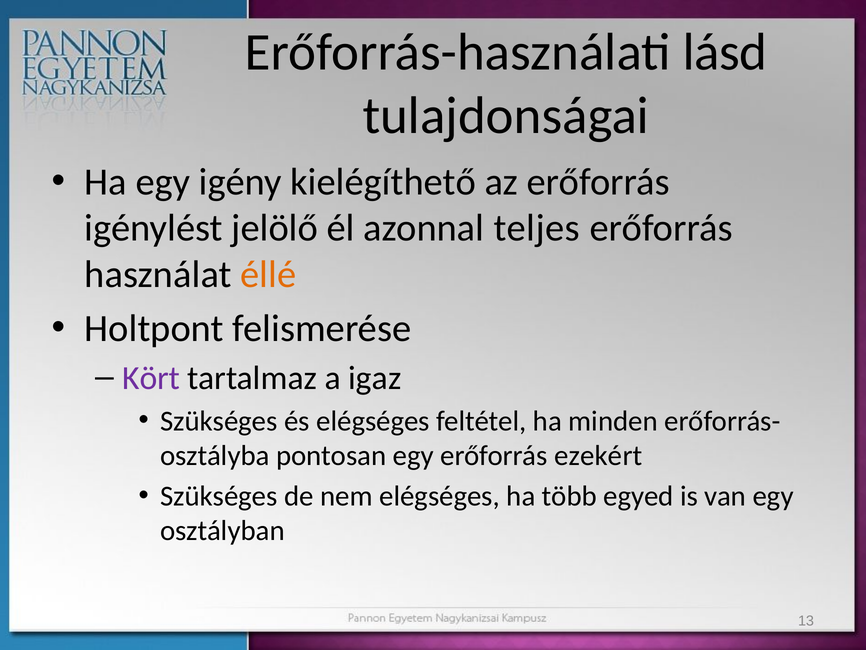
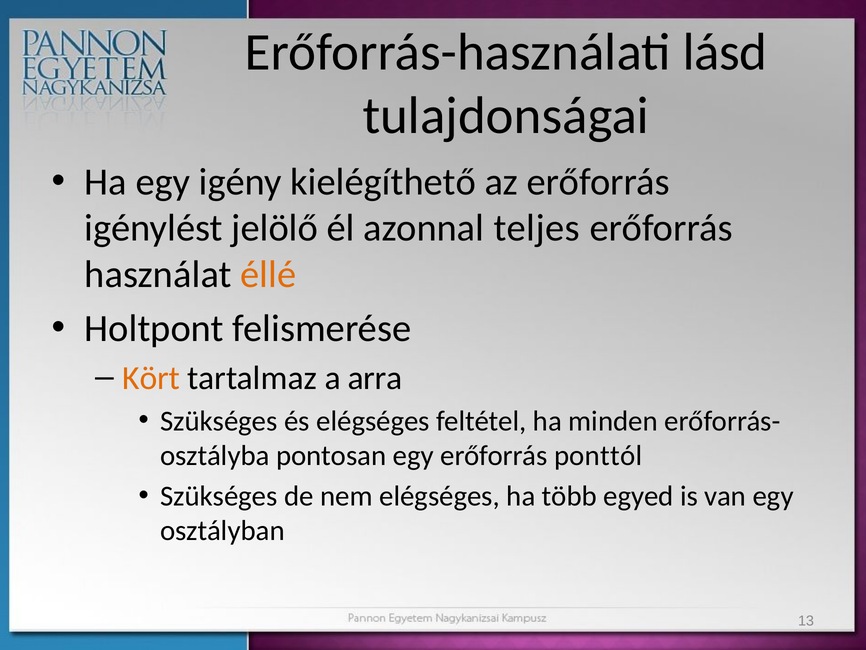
Kört colour: purple -> orange (151, 378)
igaz: igaz -> arra (375, 378)
ezekért: ezekért -> ponttól (598, 455)
